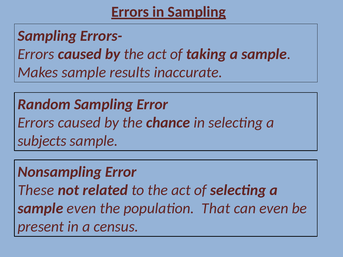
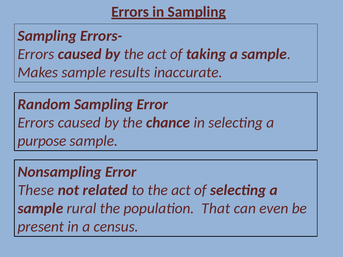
subjects: subjects -> purpose (42, 141)
sample even: even -> rural (82, 209)
